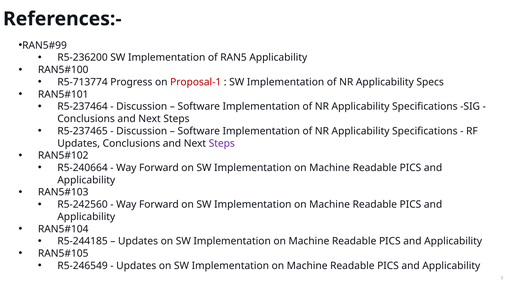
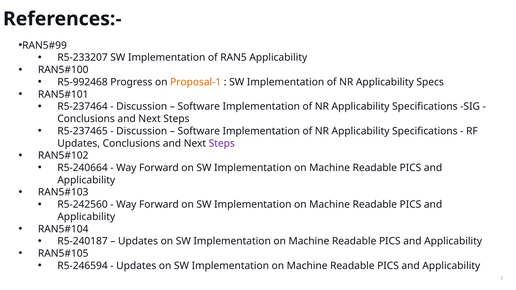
R5-236200: R5-236200 -> R5-233207 (83, 58)
R5-713774: R5-713774 -> R5-992468 (83, 82)
Proposal-1 colour: red -> orange (196, 82)
R5-244185: R5-244185 -> R5-240187 (83, 241)
R5-246549: R5-246549 -> R5-246594 (83, 266)
